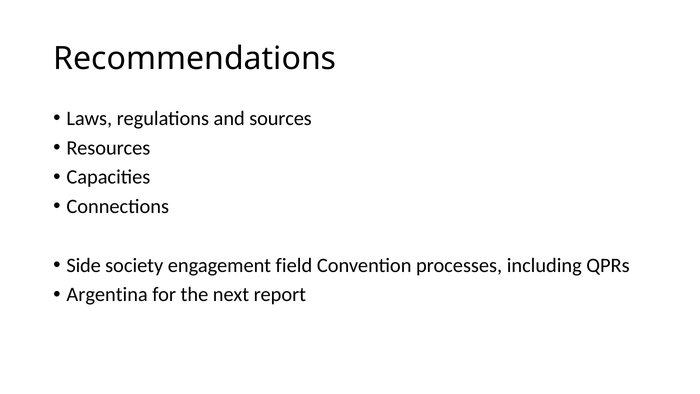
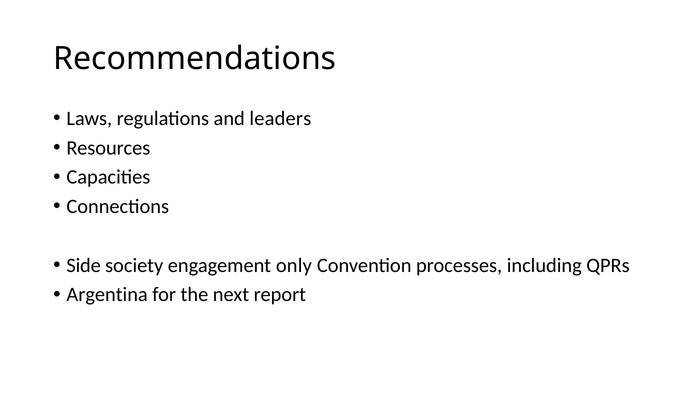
sources: sources -> leaders (280, 118)
field: field -> only (294, 265)
